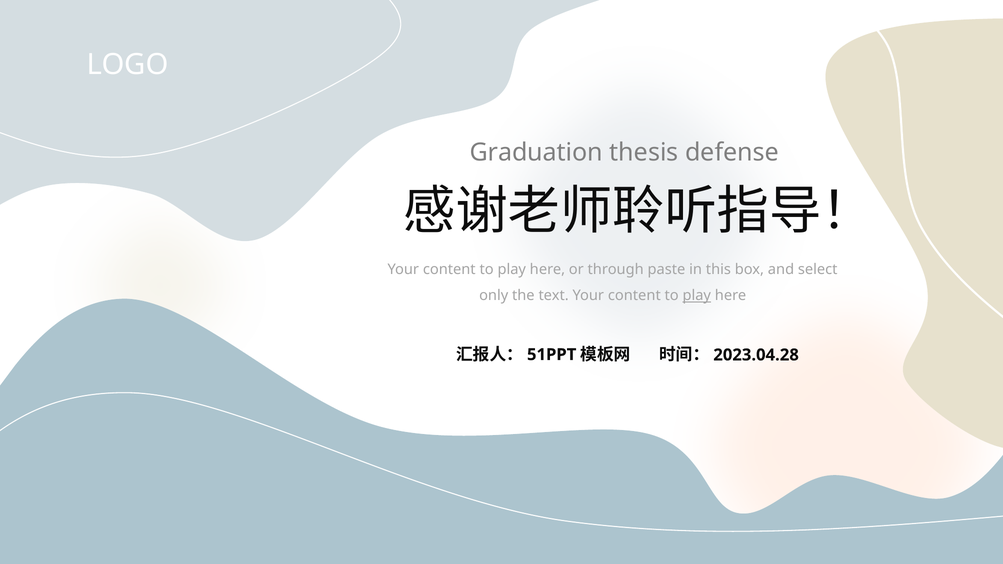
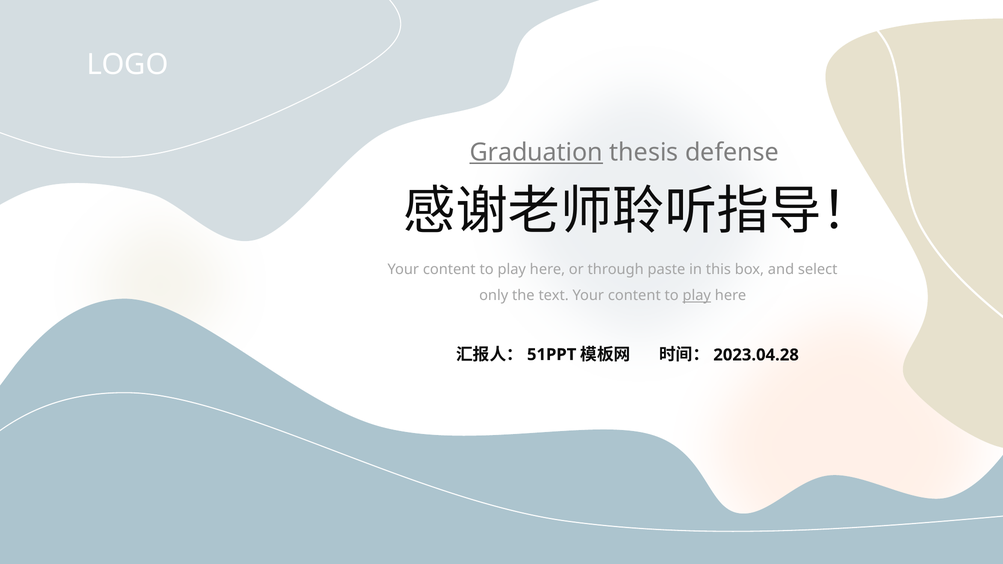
Graduation underline: none -> present (536, 153)
